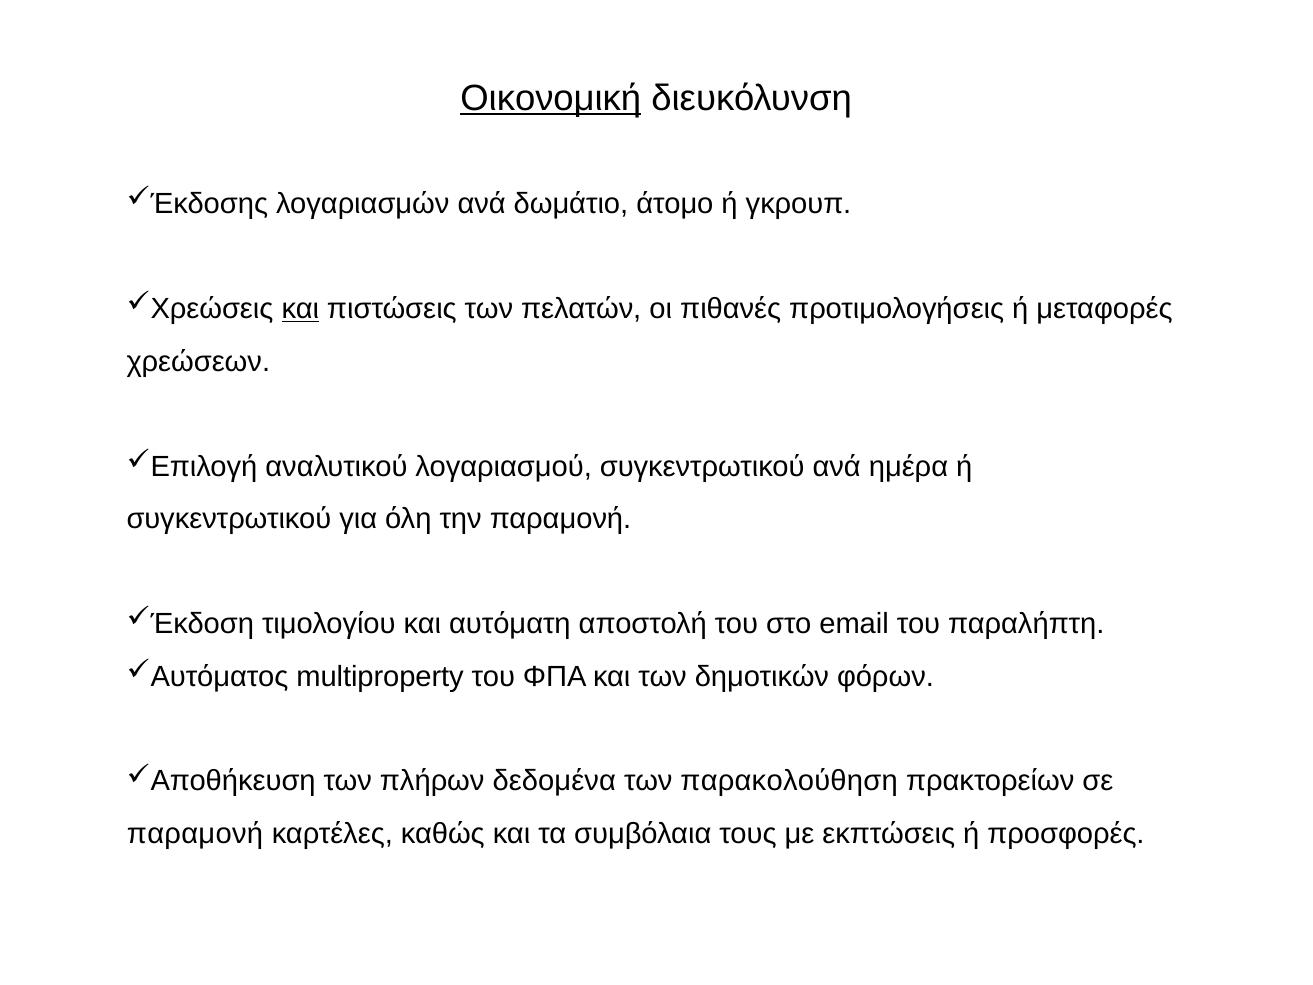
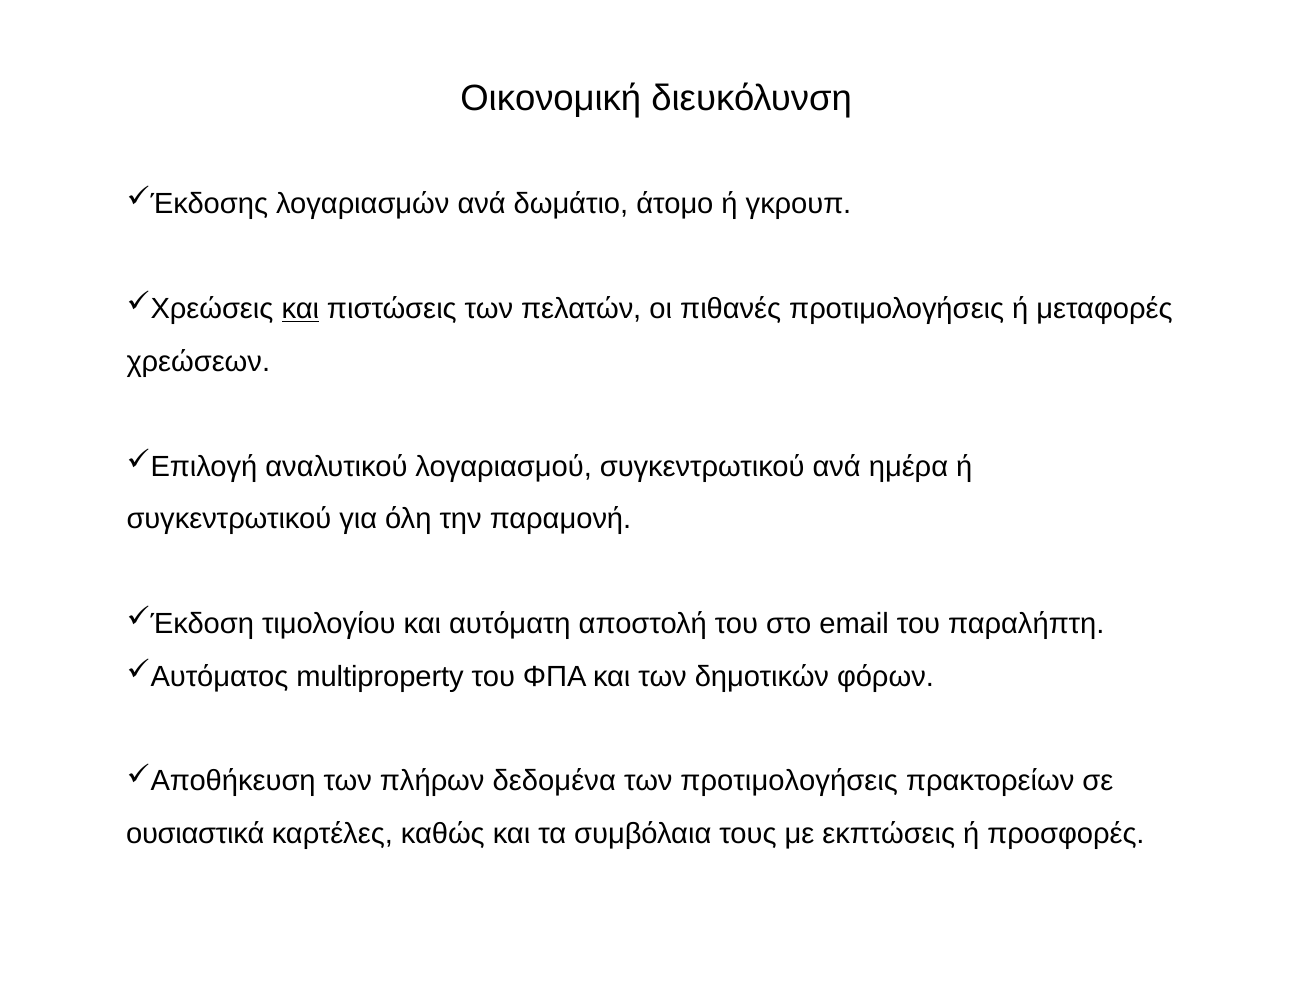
Οικονομική underline: present -> none (551, 98)
των παρακολούθηση: παρακολούθηση -> προτιμολογήσεις (789, 781)
παραμονή: παραμονή -> ουσιαστικά (195, 834)
